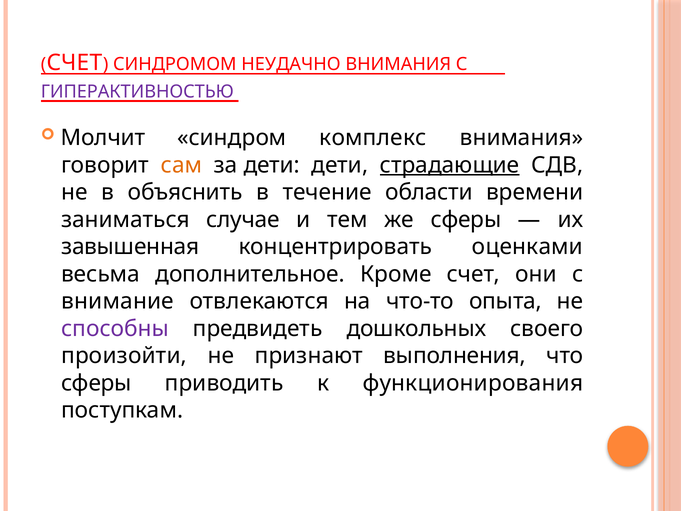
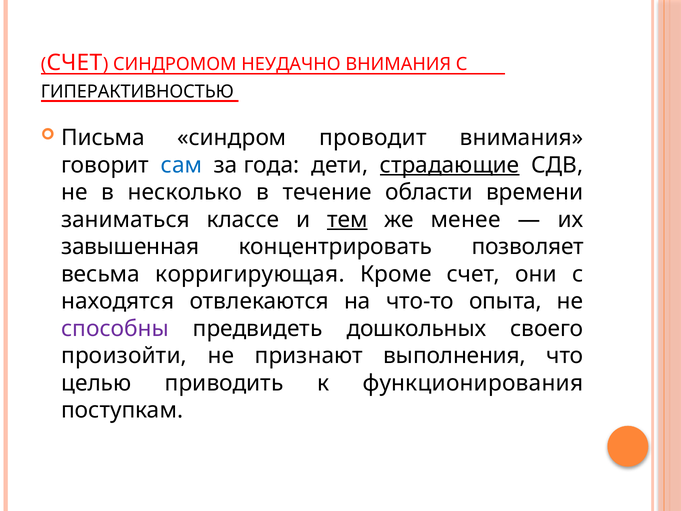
ГИПЕРАКТИВНОСТЬЮ colour: purple -> black (137, 92)
Молчит: Молчит -> Письма (103, 138)
комплекс: комплекс -> проводит (373, 138)
сам colour: orange -> blue (181, 165)
за дети: дети -> года (272, 165)
объяснить: объяснить -> несколько (185, 192)
случае: случае -> классе (243, 219)
тем underline: none -> present (347, 219)
же сферы: сферы -> менее (466, 219)
оценками: оценками -> позволяет (528, 247)
дополнительное: дополнительное -> корригирующая (250, 274)
внимание: внимание -> находятся (118, 301)
сферы: сферы -> целью (96, 383)
